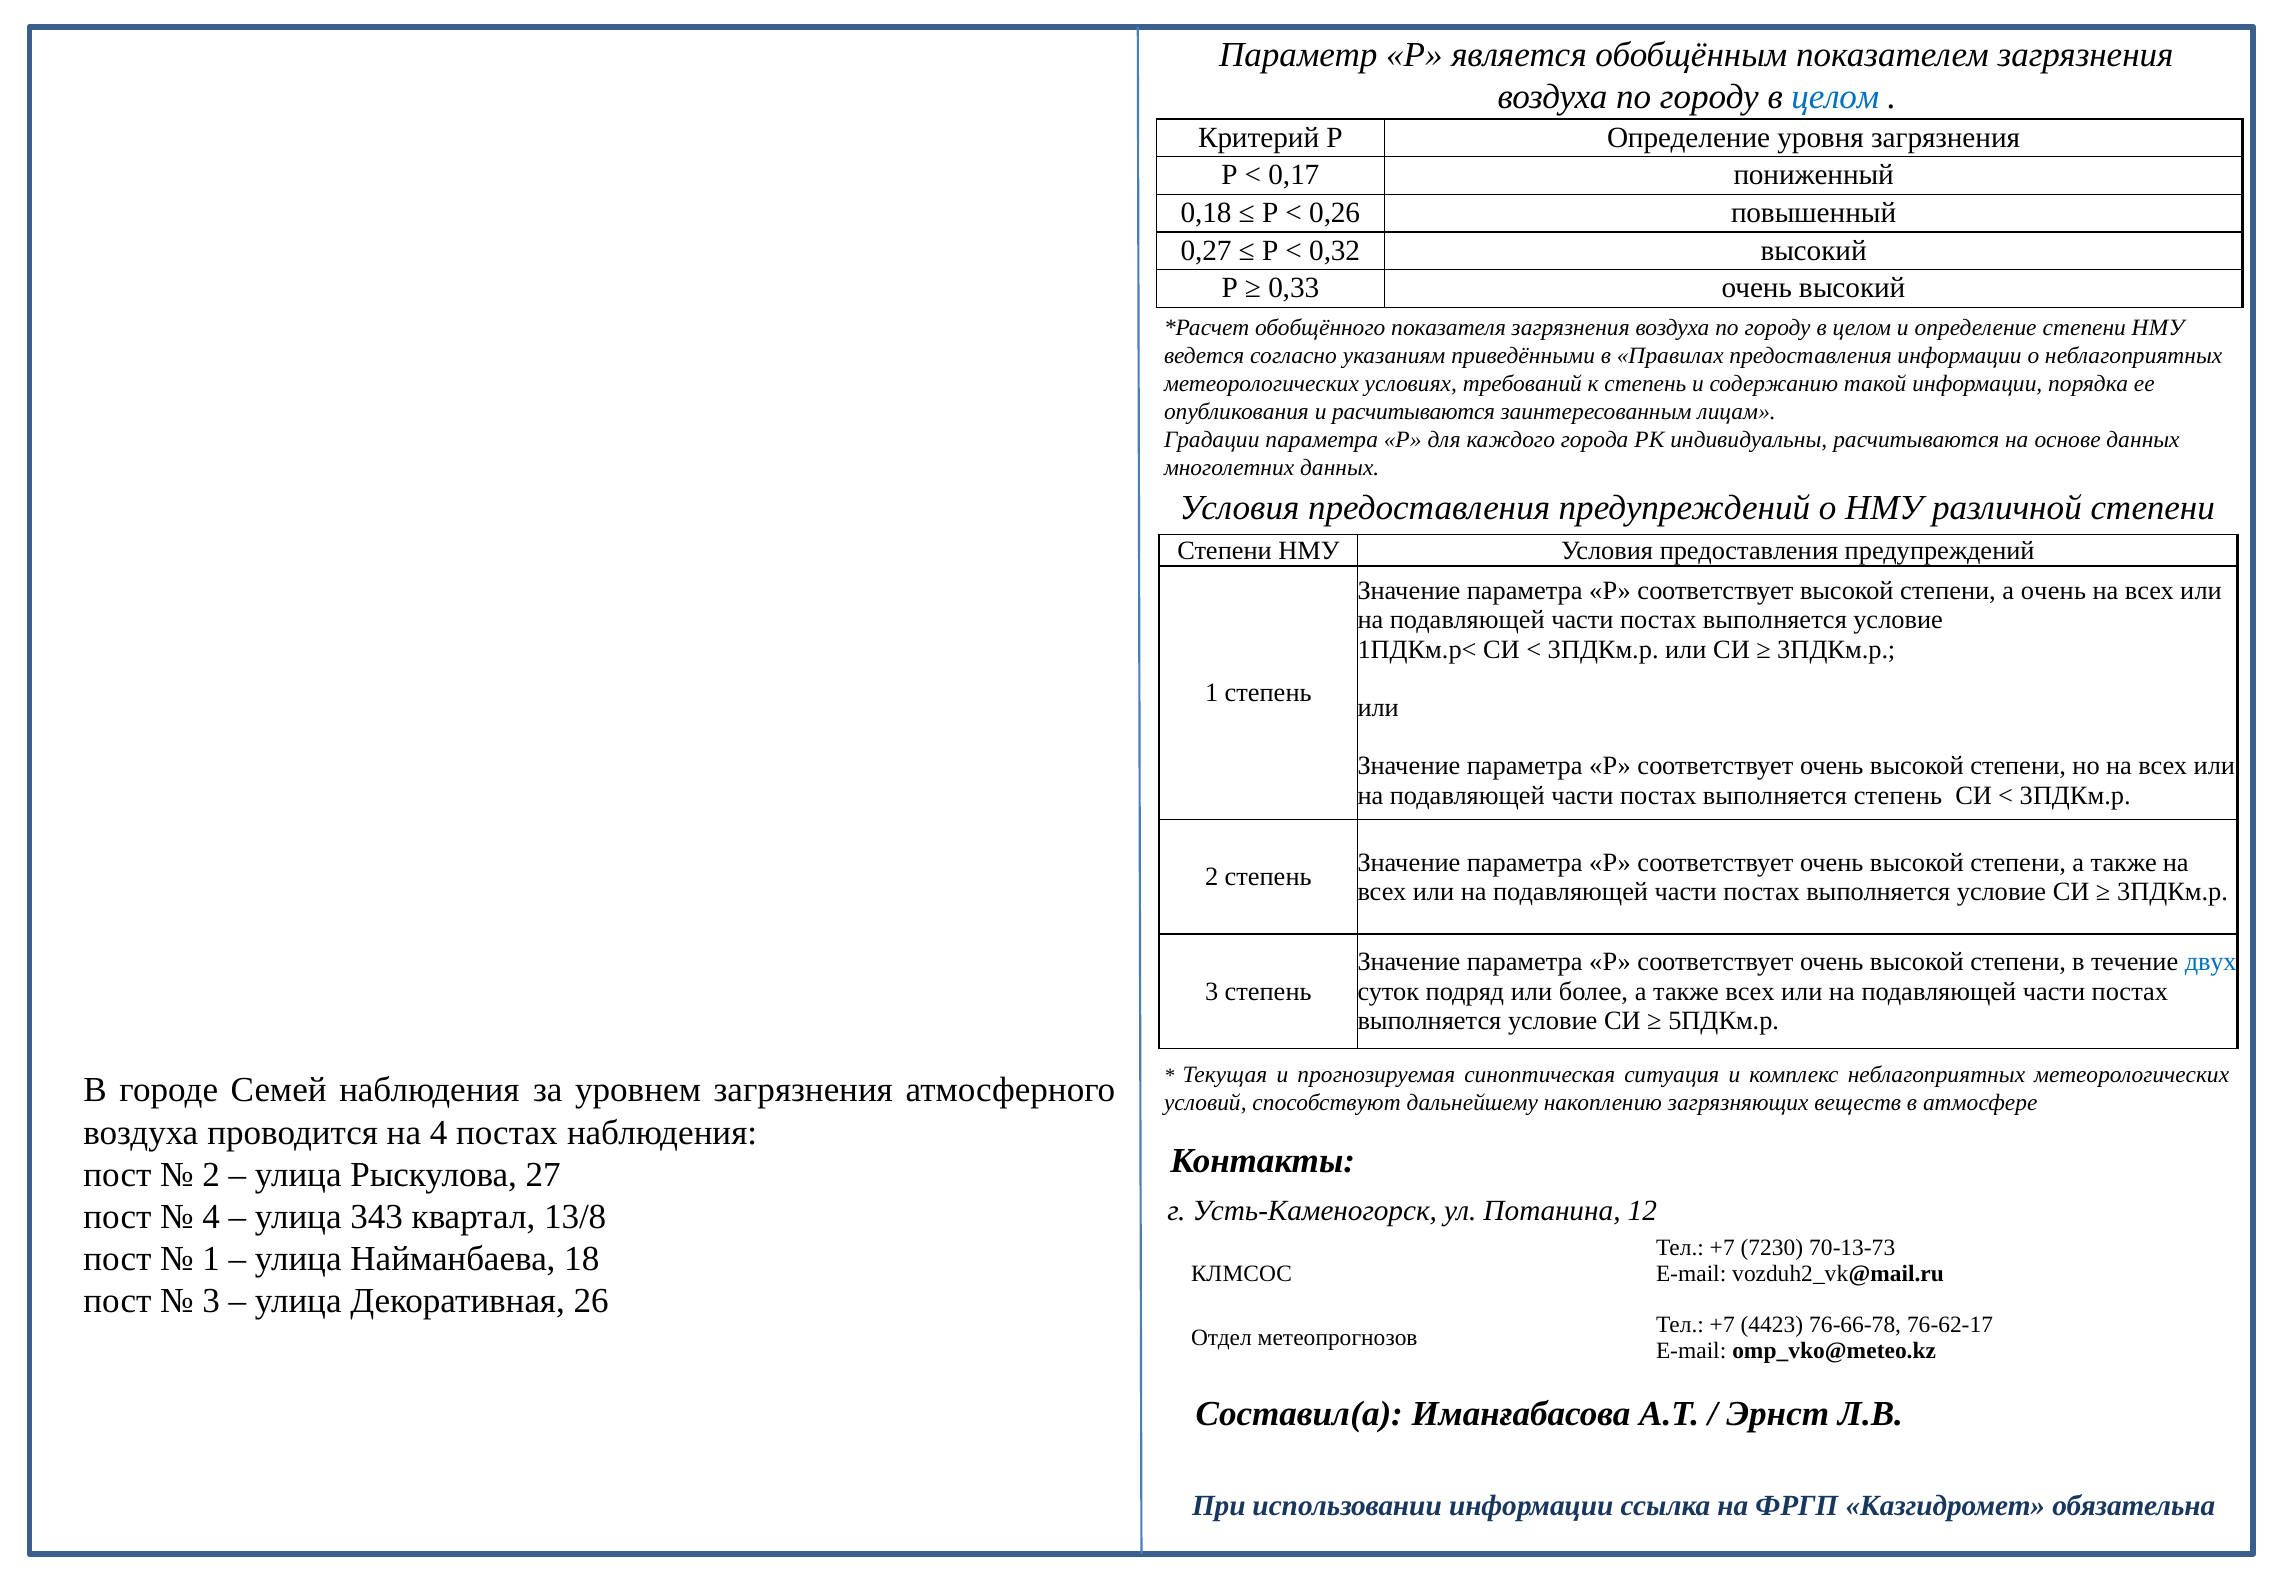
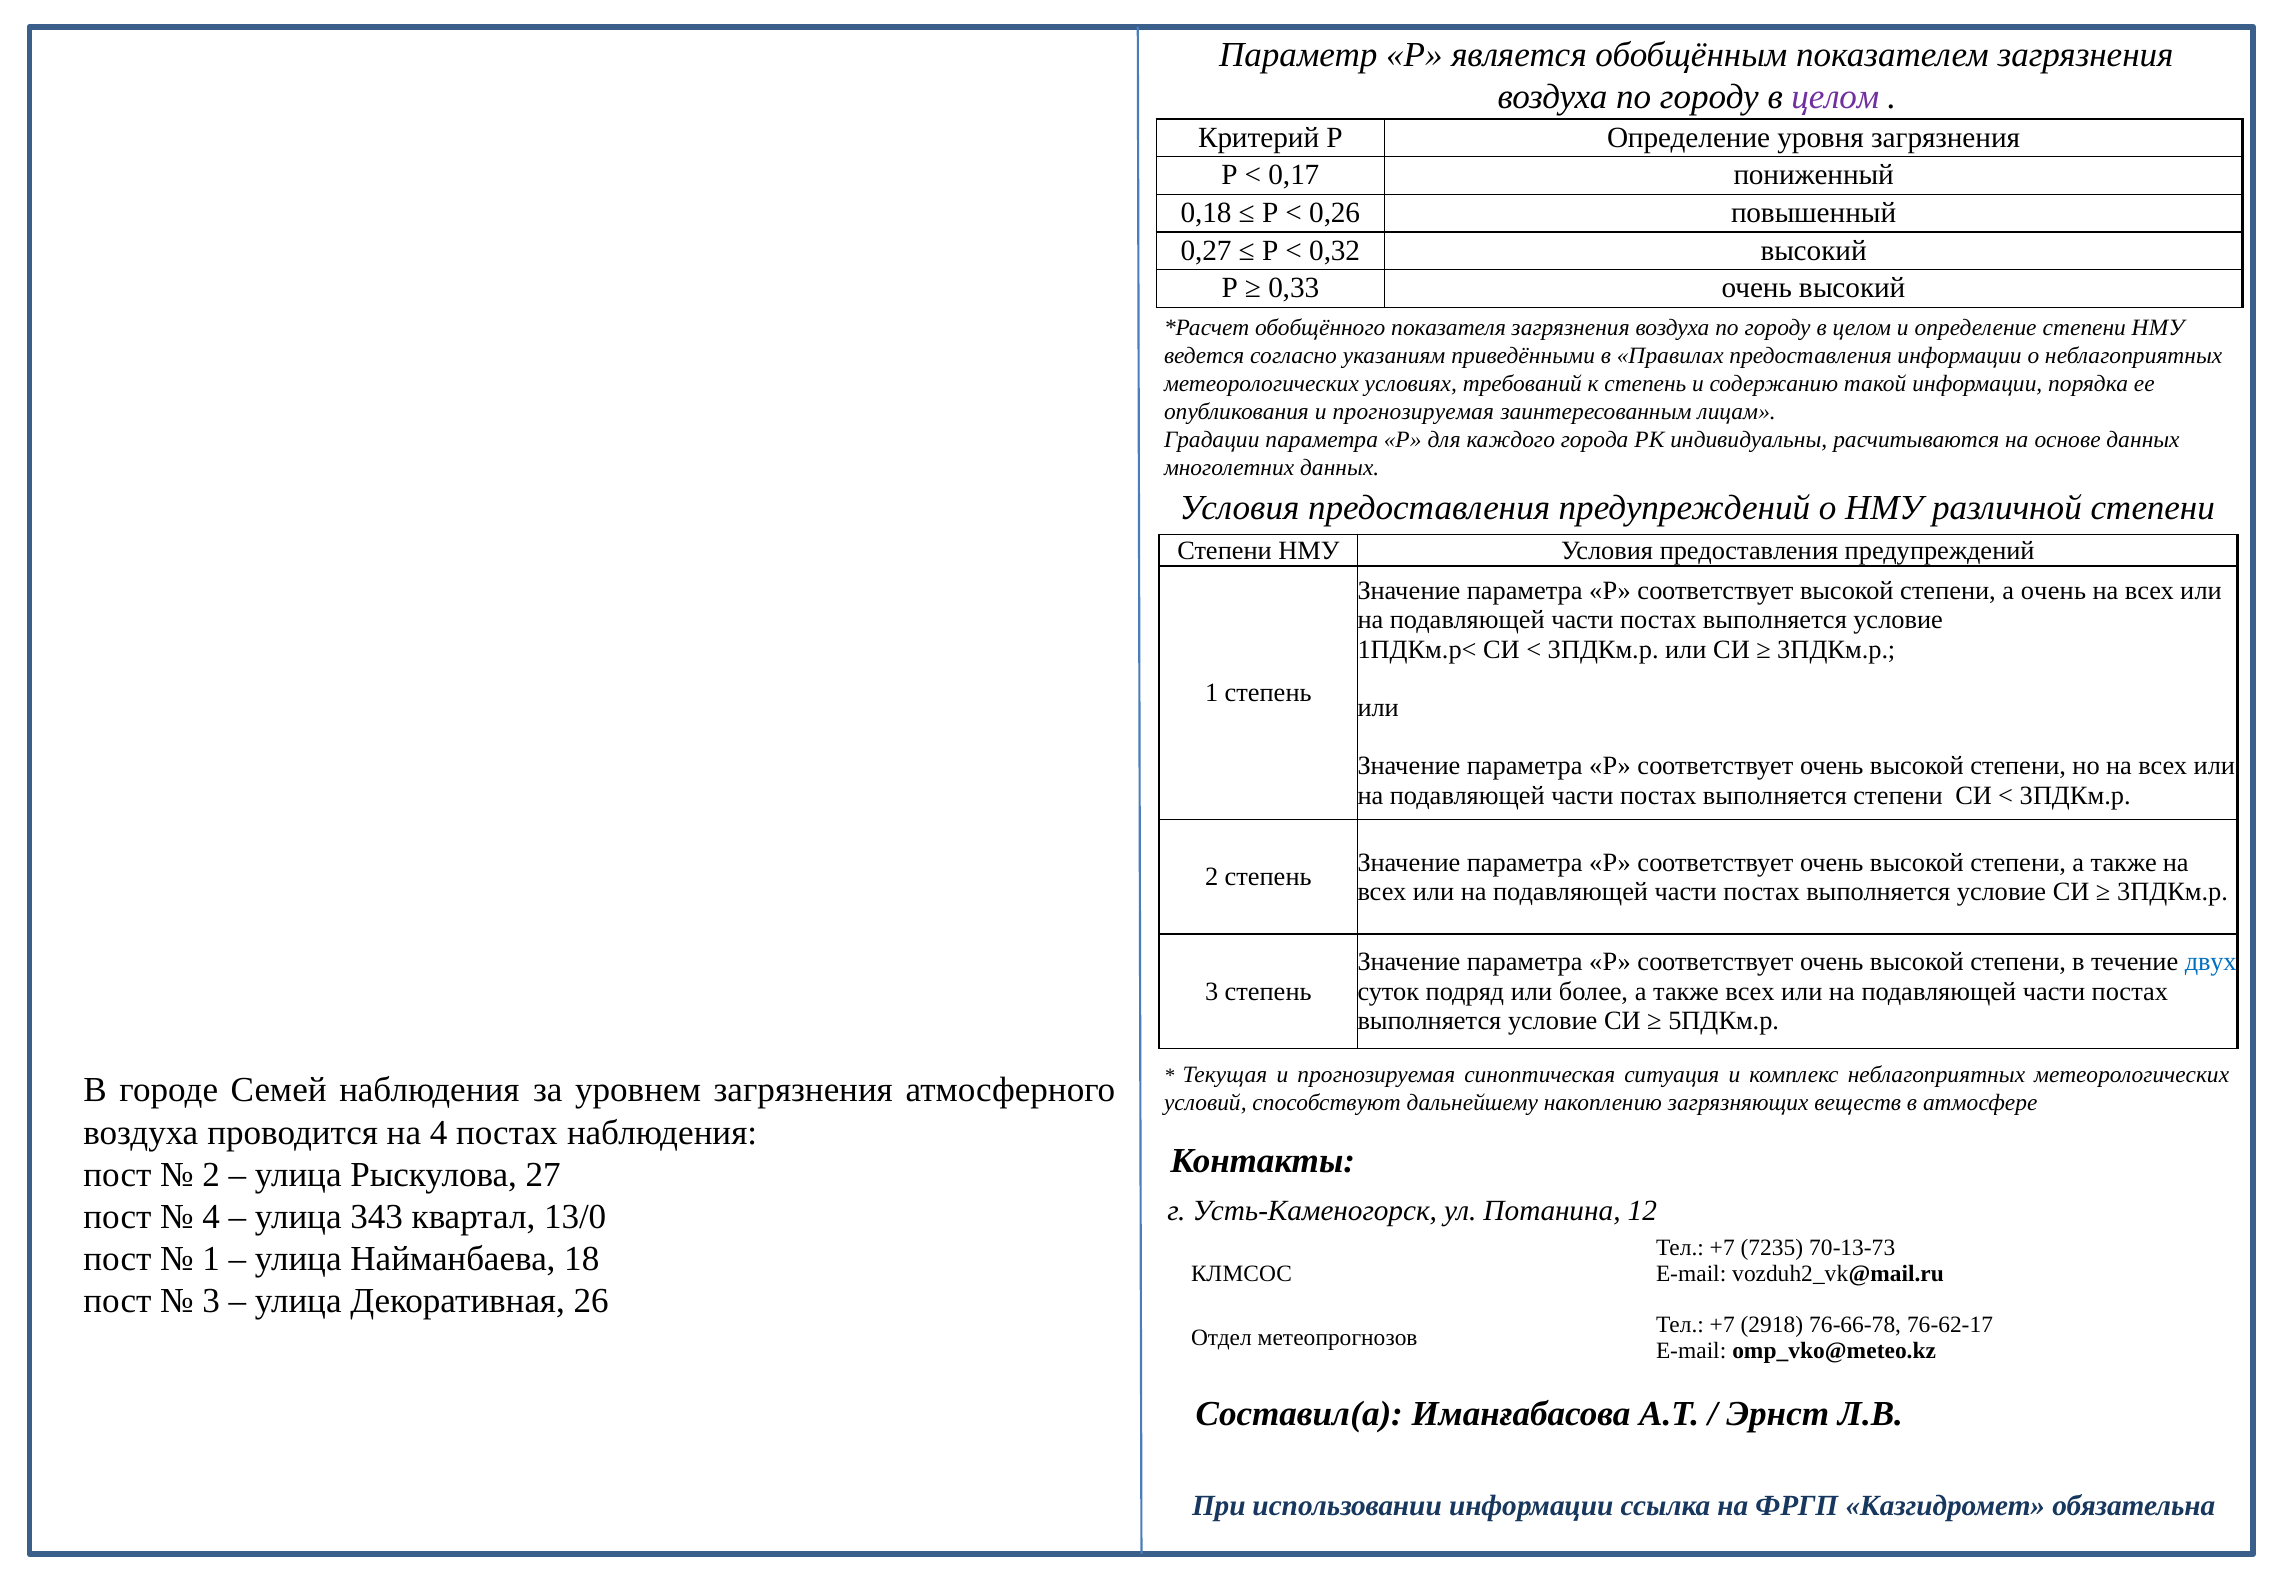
целом colour: blue -> purple (1835, 97)
опубликования и расчитываются: расчитываются -> прогнозируемая (1413, 412)
выполняется степень: степень -> степени (1898, 795)
13/8: 13/8 -> 13/0 (575, 1216)
7230: 7230 -> 7235 (1772, 1247)
4423: 4423 -> 2918 (1772, 1324)
